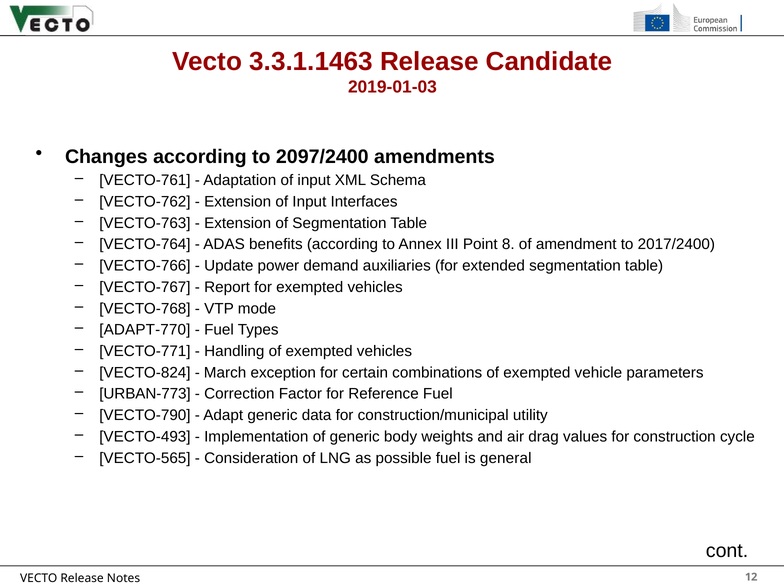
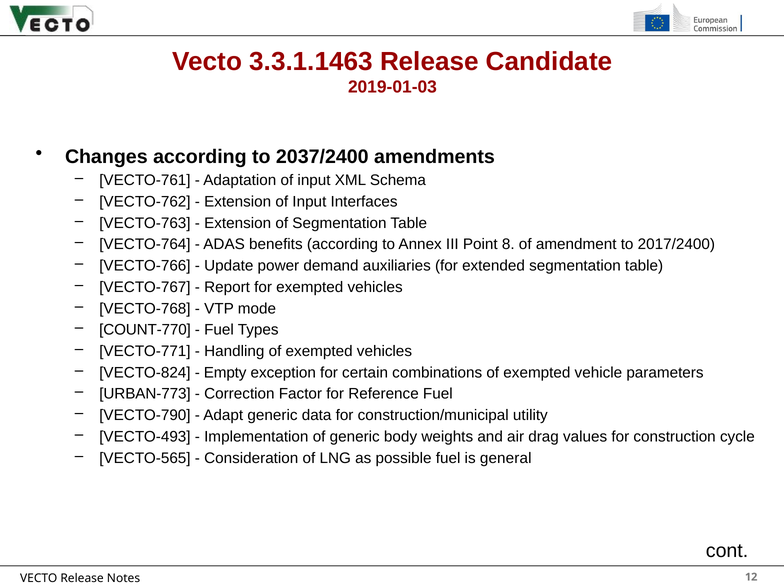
2097/2400: 2097/2400 -> 2037/2400 (322, 157)
ADAPT-770: ADAPT-770 -> COUNT-770 (145, 330)
March: March -> Empty (225, 373)
